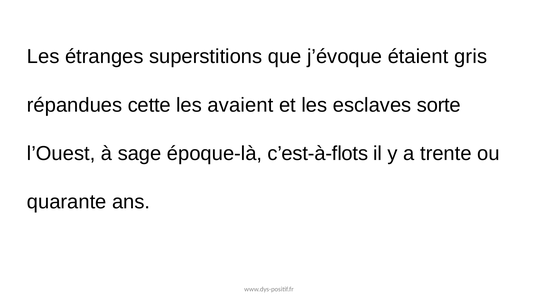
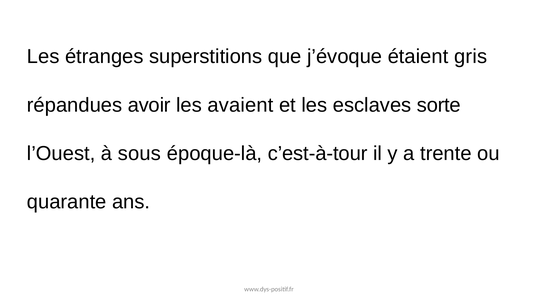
cette: cette -> avoir (149, 105)
sage: sage -> sous (139, 153)
c’est-à-flots: c’est-à-flots -> c’est-à-tour (318, 153)
